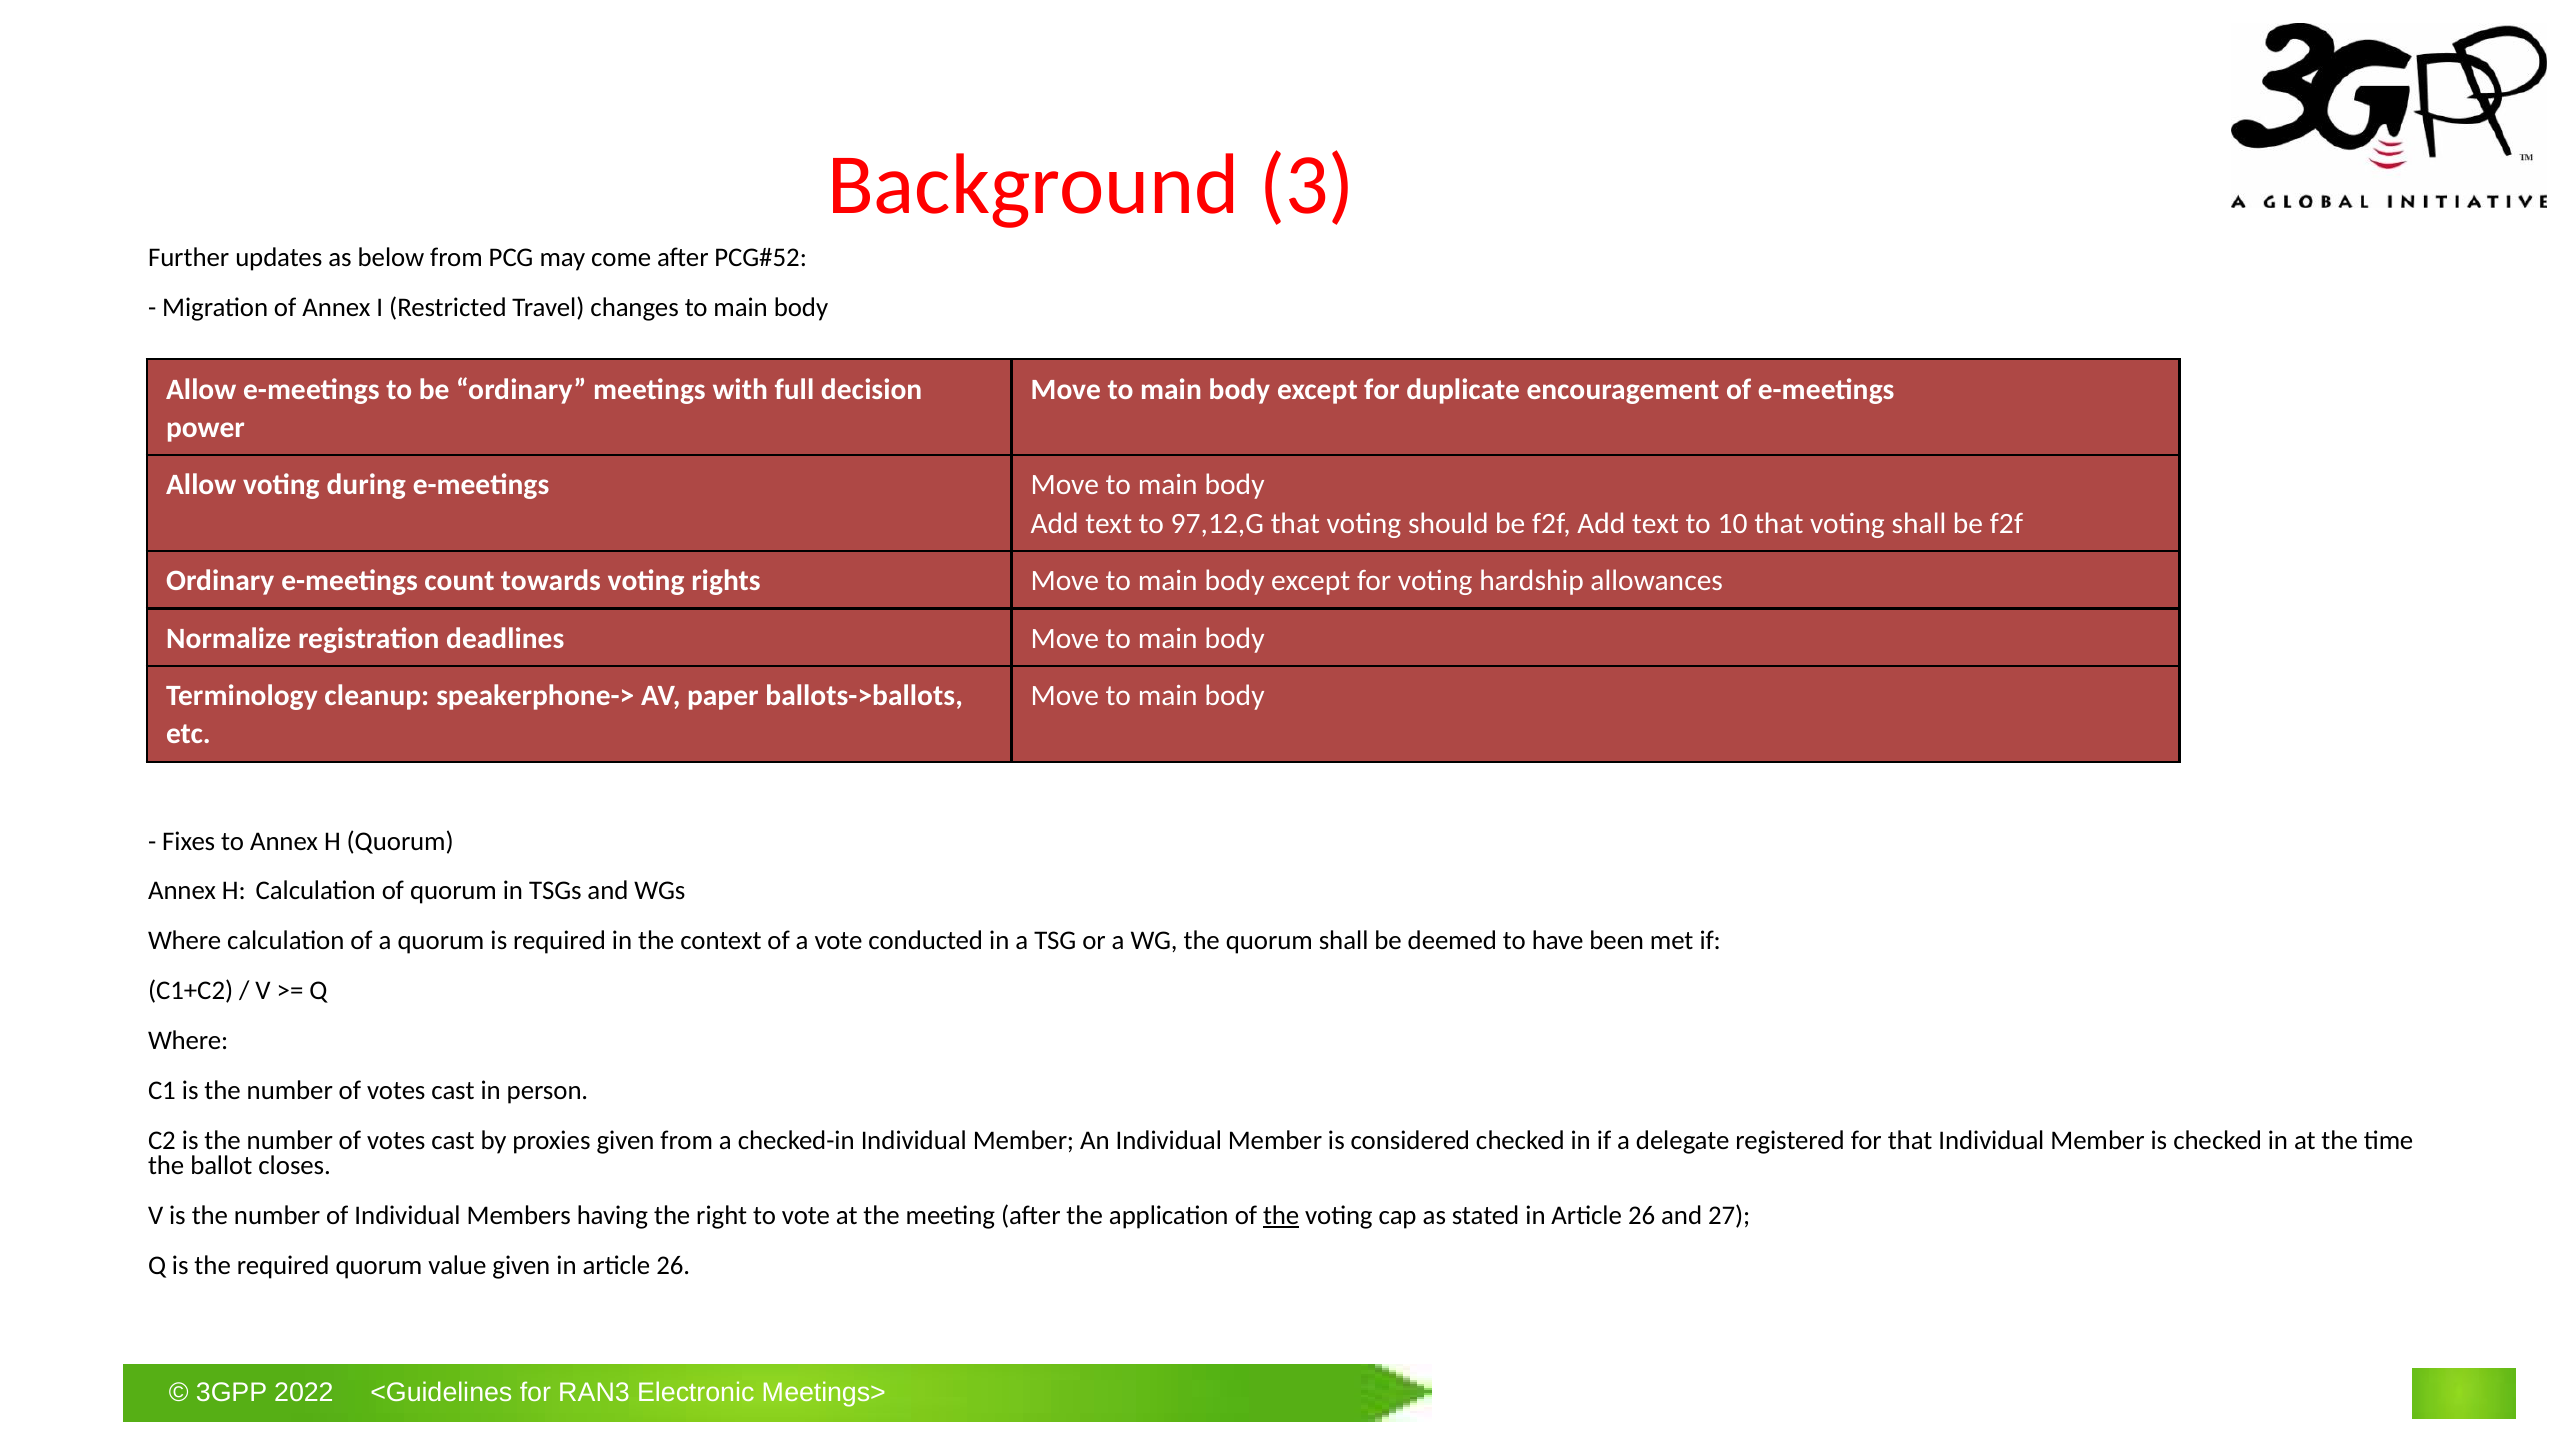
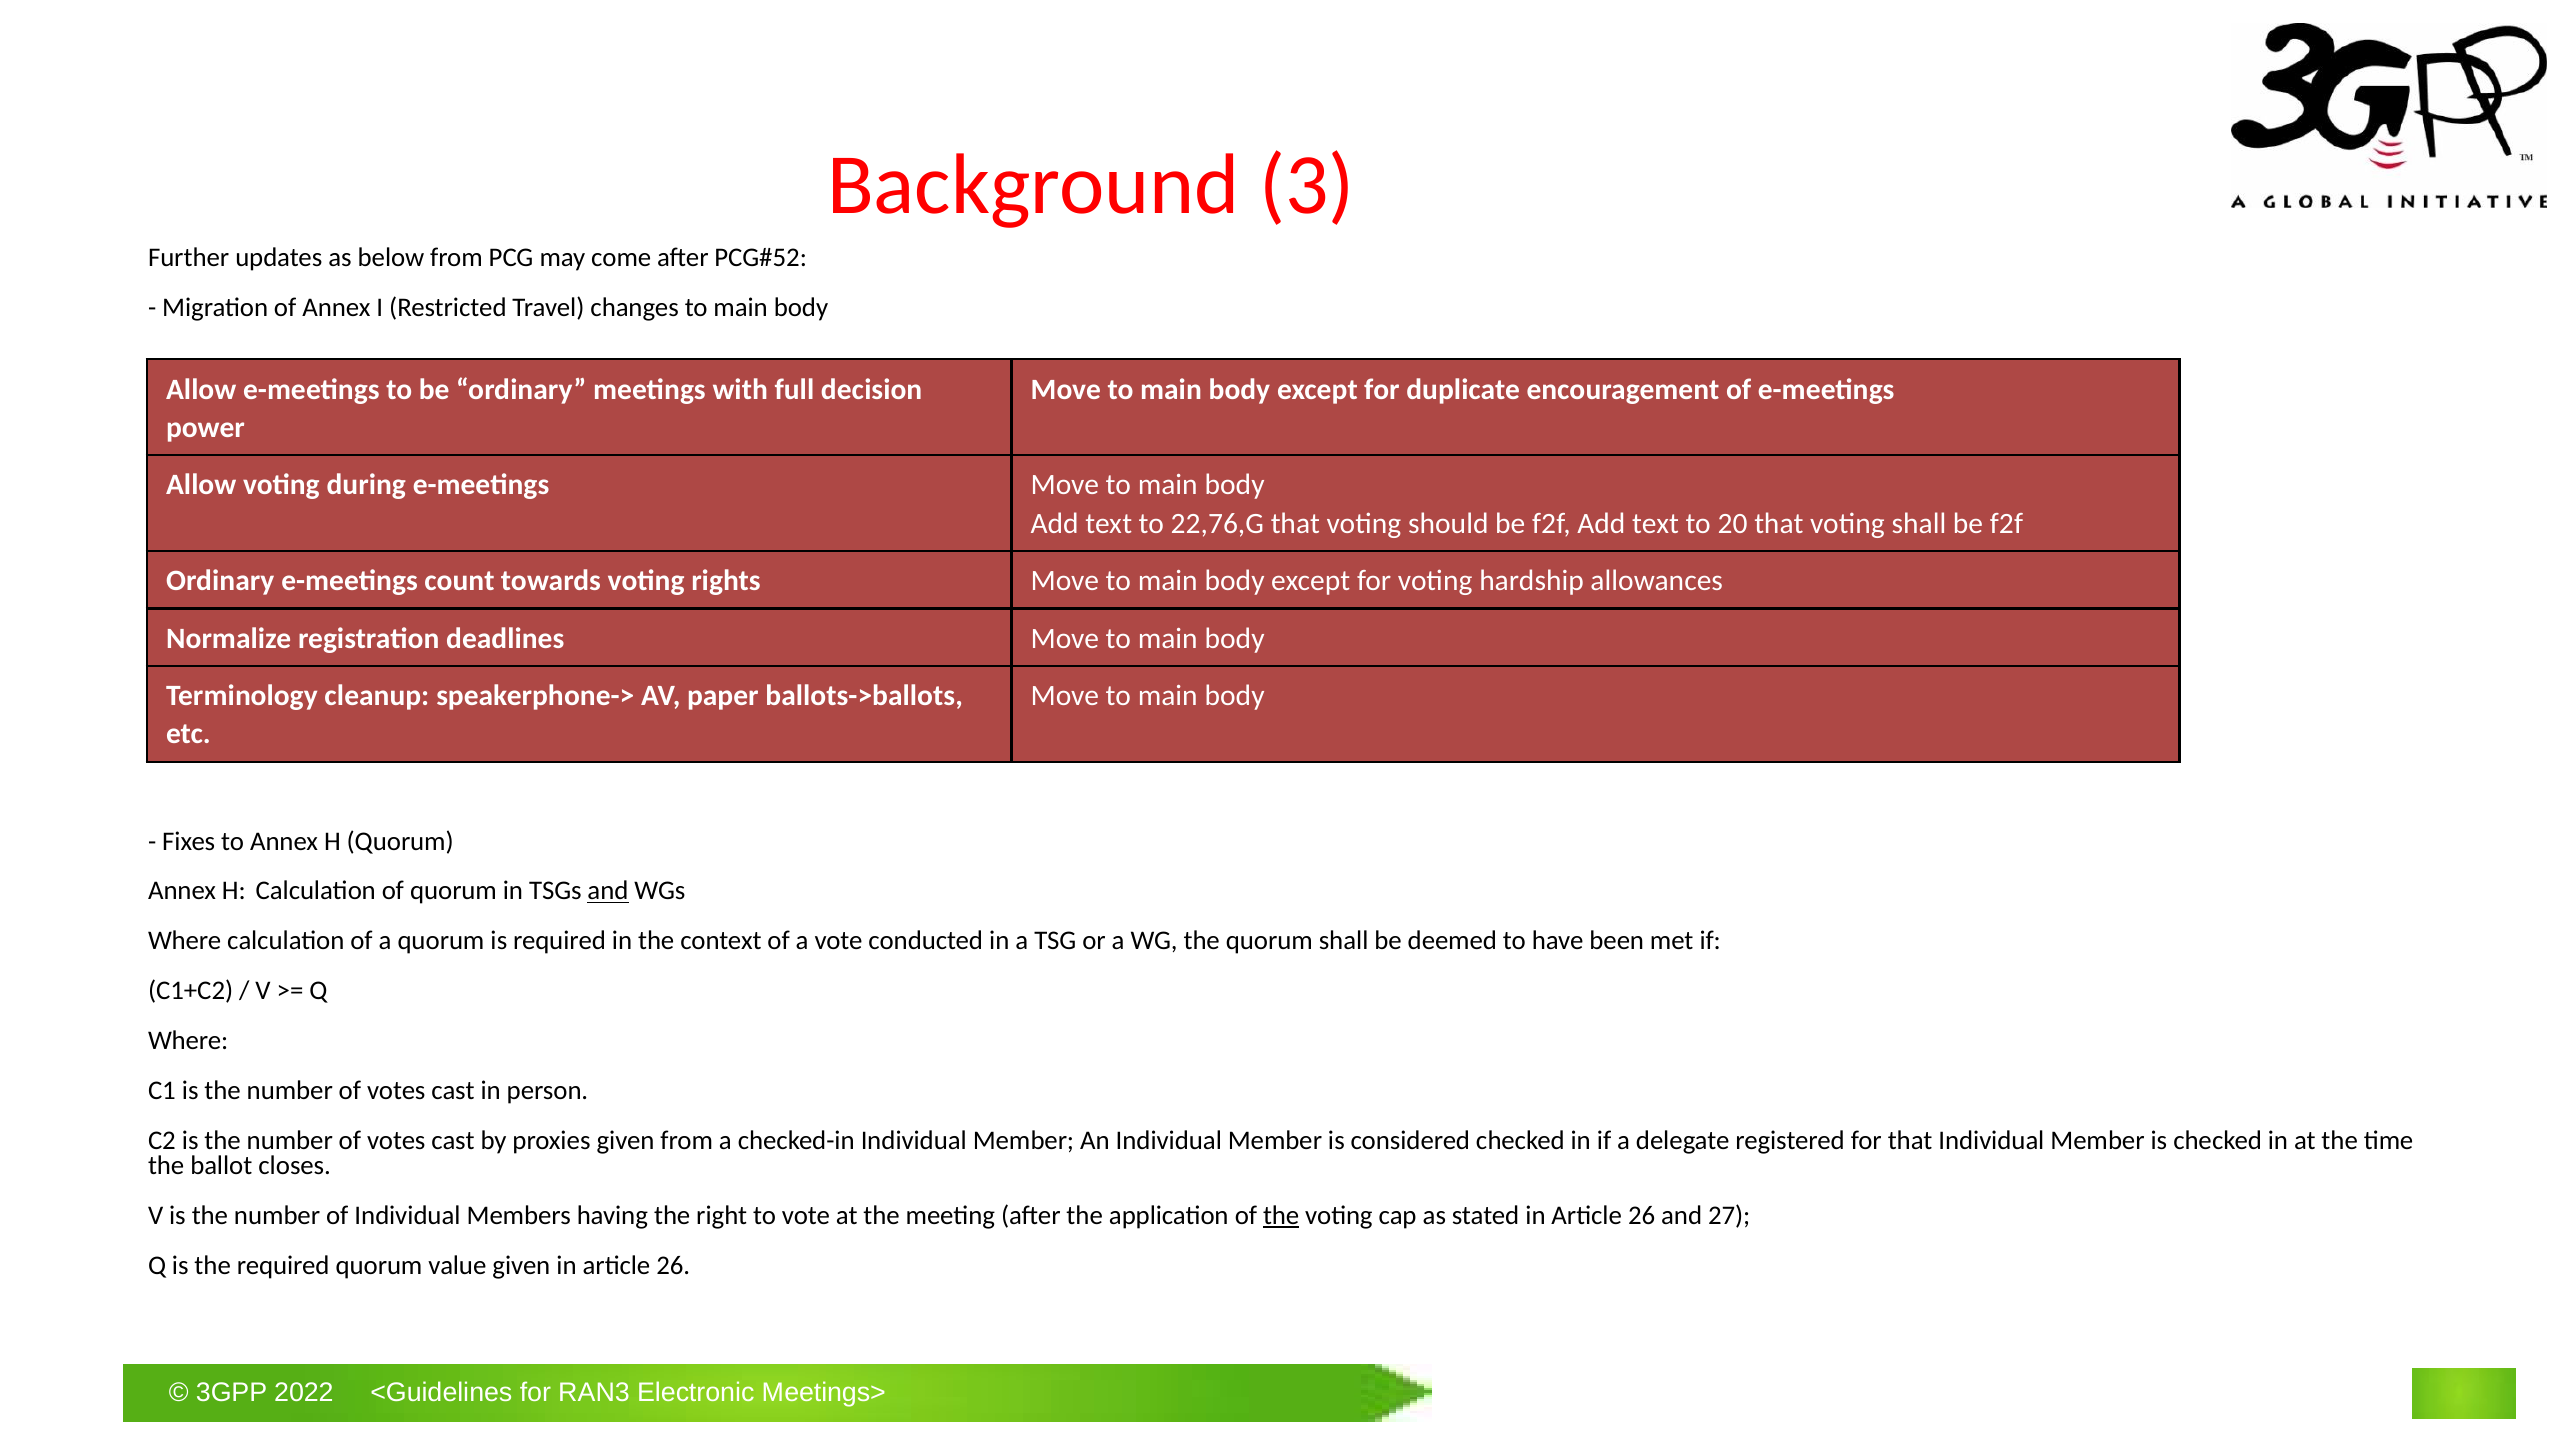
97,12,G: 97,12,G -> 22,76,G (1217, 523)
10: 10 -> 20 (1733, 523)
and underline: none -> present (608, 891)
